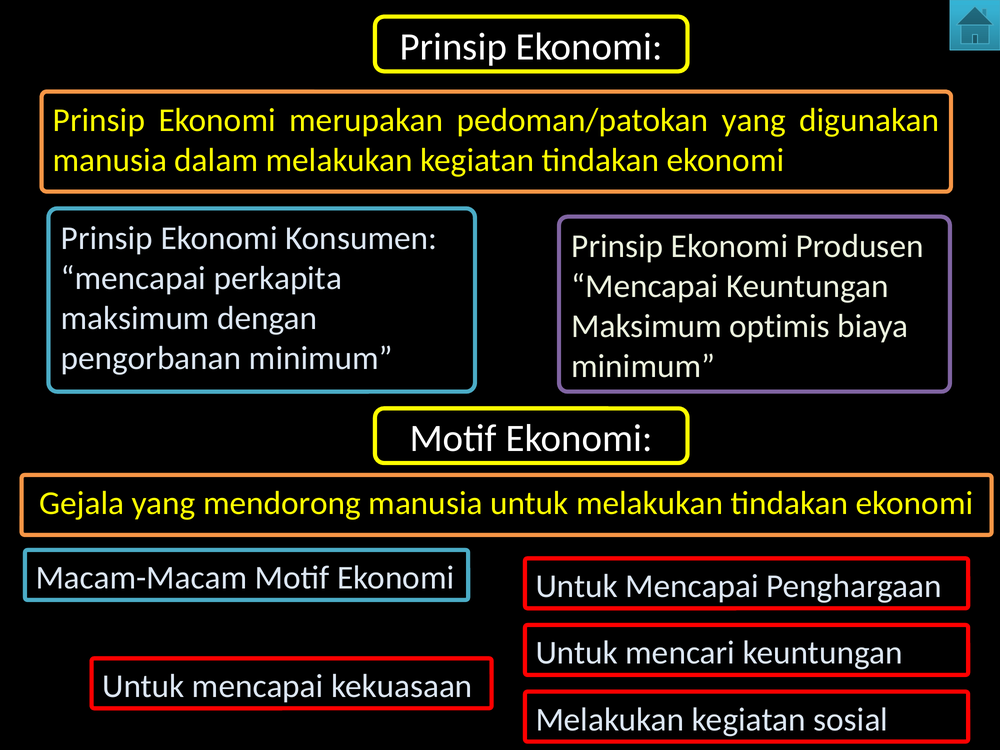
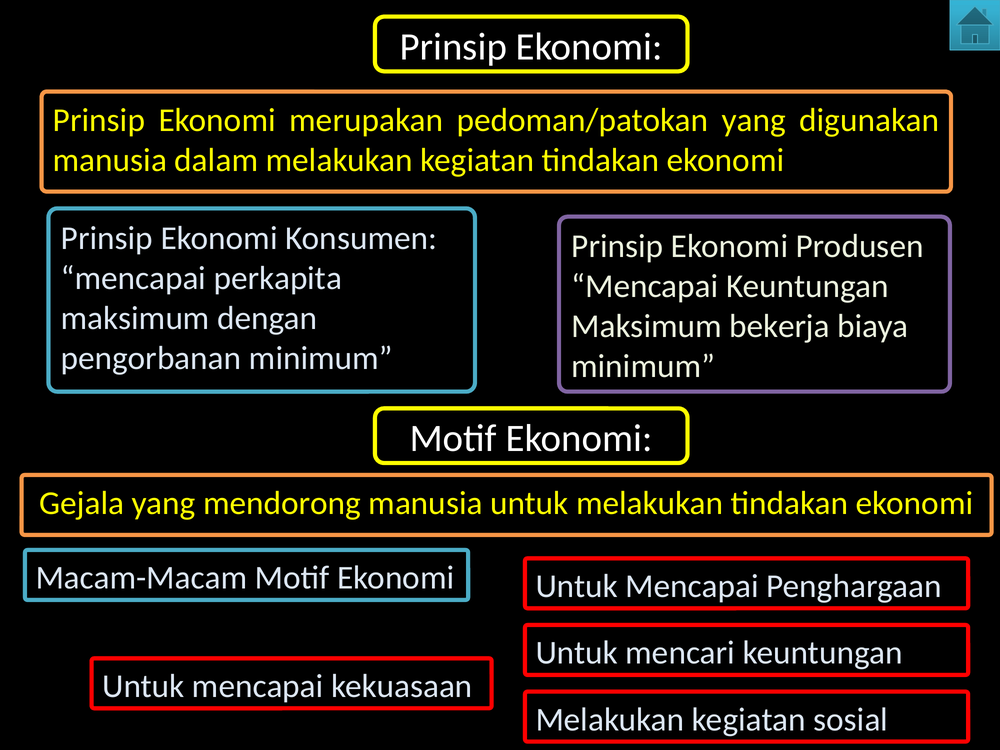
optimis: optimis -> bekerja (780, 326)
